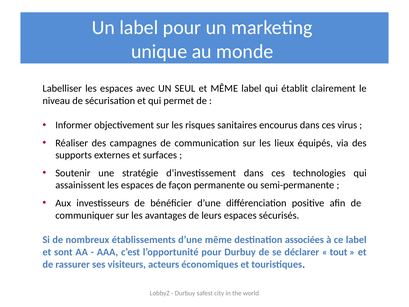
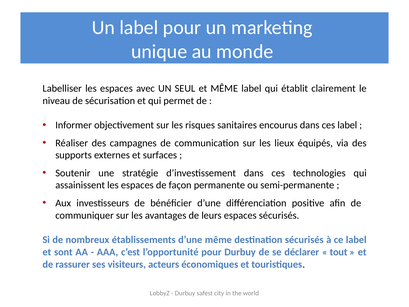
ces virus: virus -> label (347, 125)
destination associées: associées -> sécurisés (304, 240)
